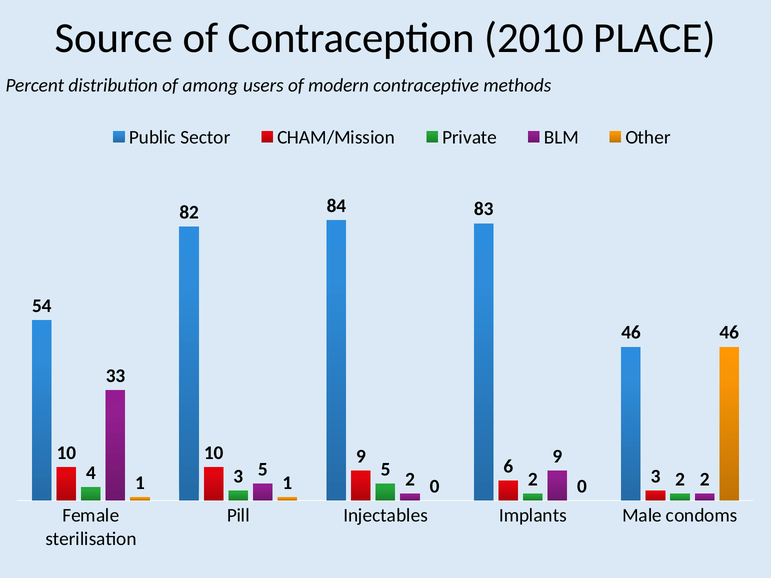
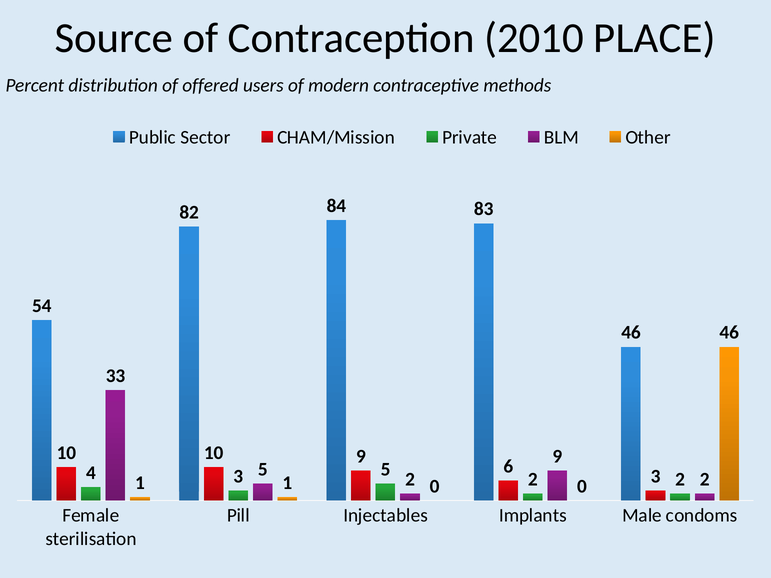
among: among -> offered (210, 86)
